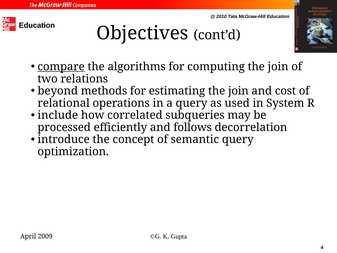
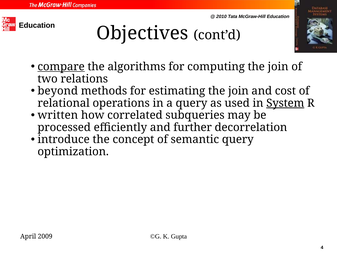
System underline: none -> present (285, 103)
include: include -> written (58, 115)
follows: follows -> further (193, 127)
